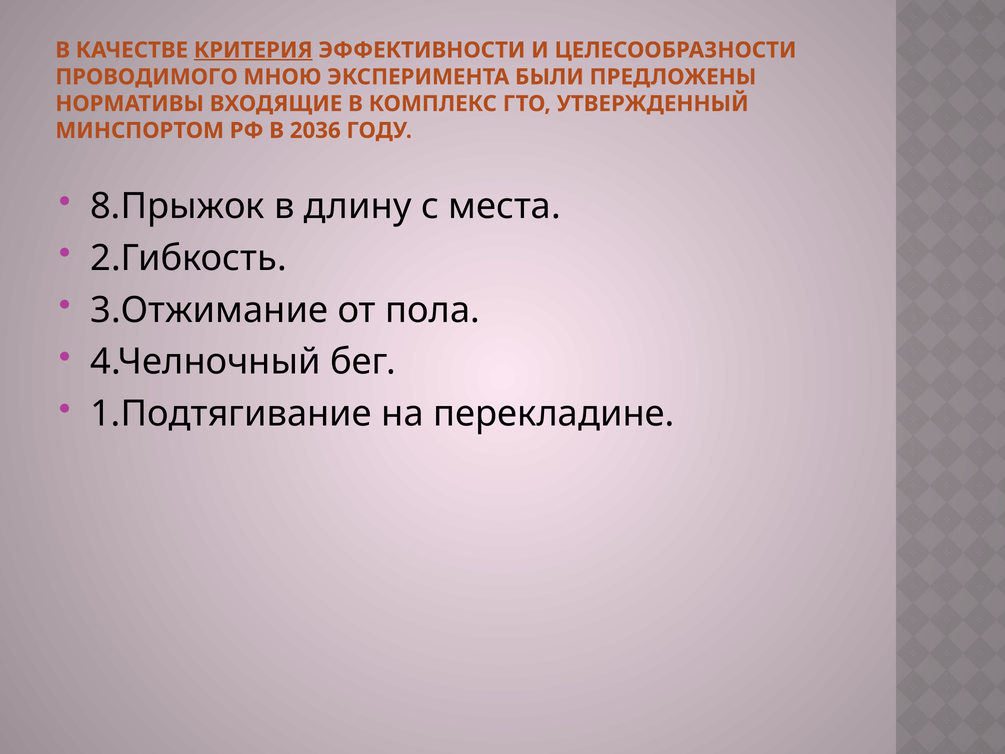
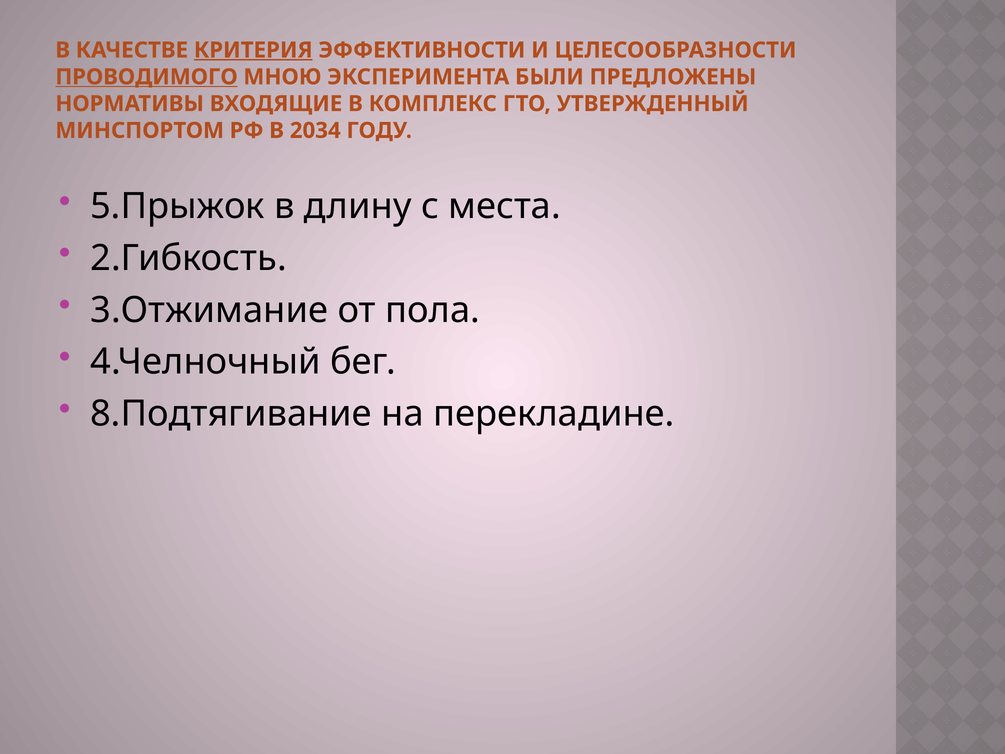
ПРОВОДИМОГО underline: none -> present (146, 77)
2036: 2036 -> 2034 (315, 130)
8.Прыжок: 8.Прыжок -> 5.Прыжок (178, 206)
1.Подтягивание: 1.Подтягивание -> 8.Подтягивание (231, 414)
